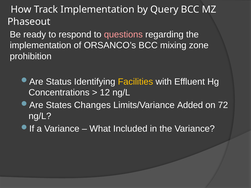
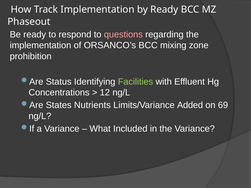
by Query: Query -> Ready (164, 10)
Facilities colour: yellow -> light green (135, 82)
Changes: Changes -> Nutrients (92, 105)
72: 72 -> 69 (223, 105)
